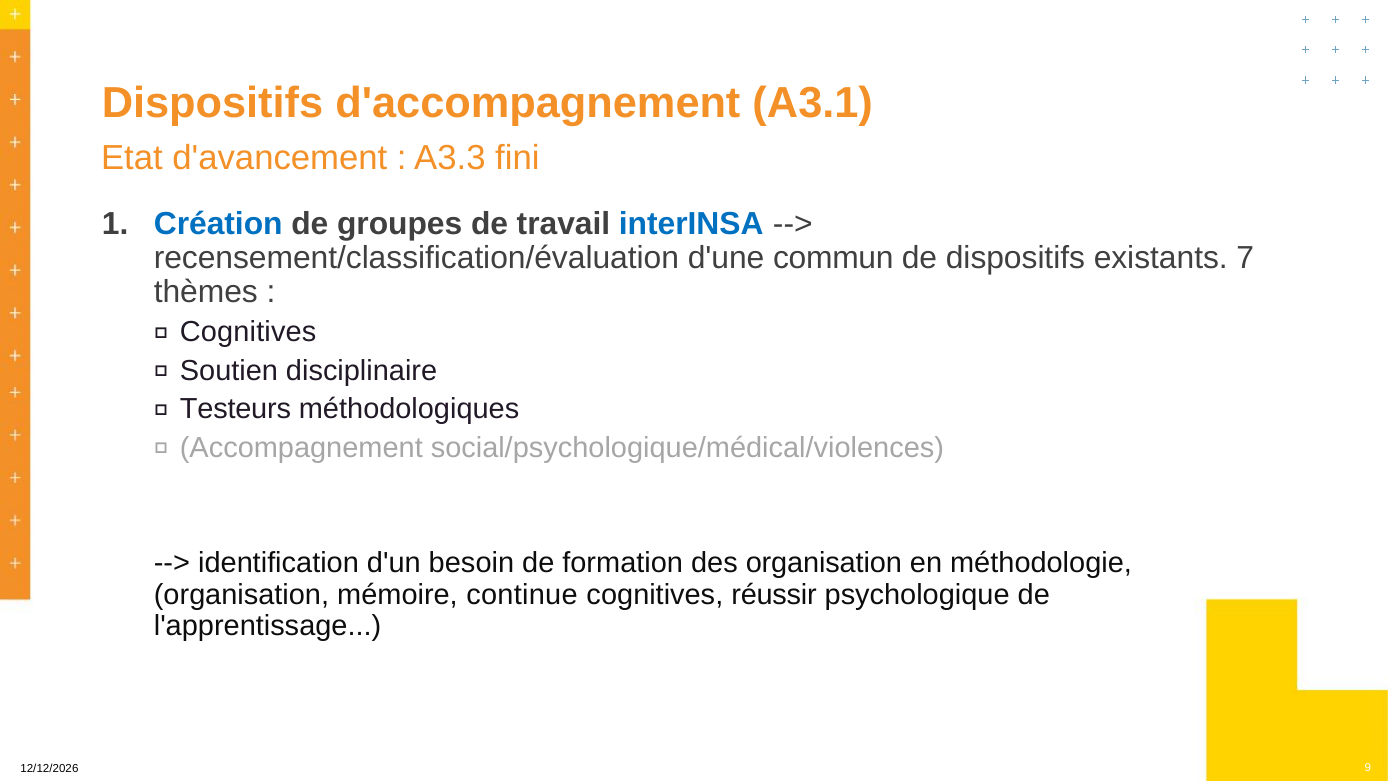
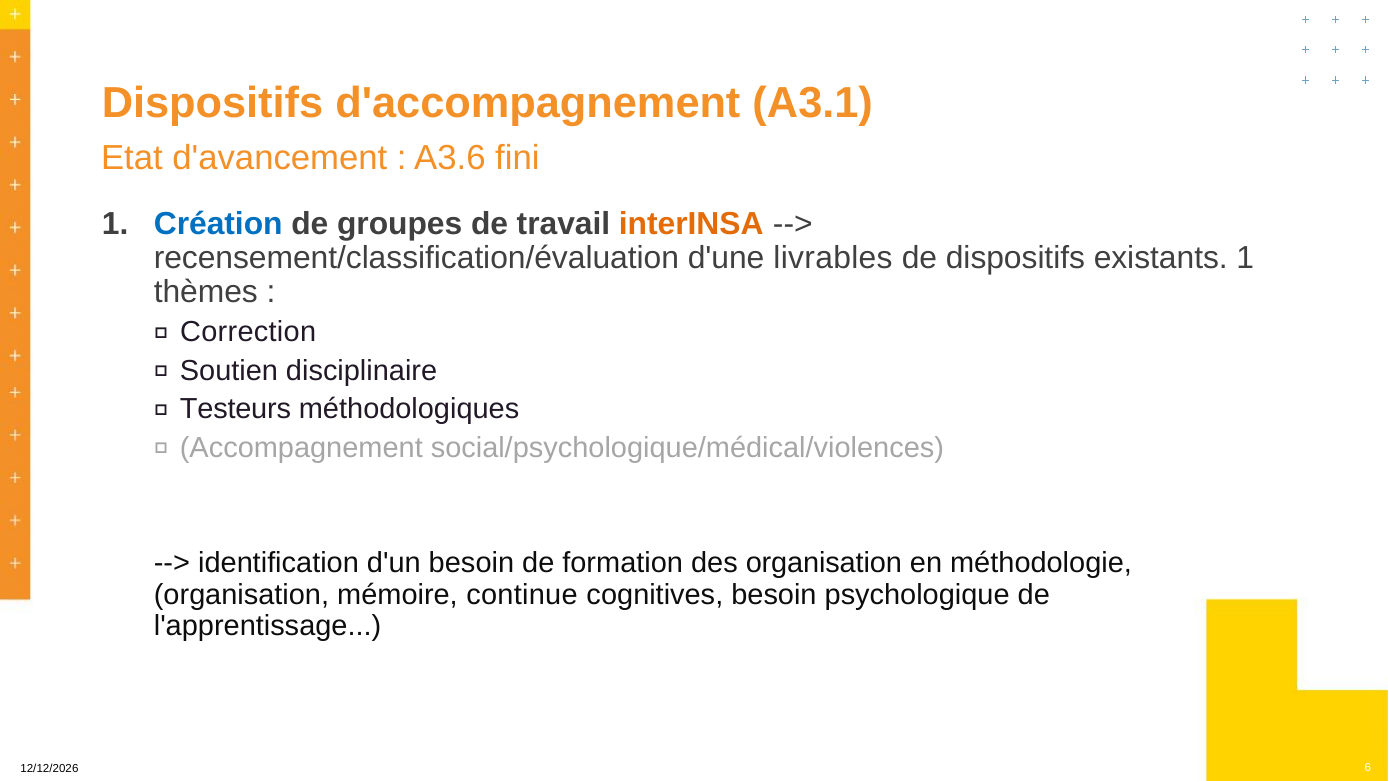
A3.3: A3.3 -> A3.6 (450, 158)
interINSA colour: blue -> orange (691, 224)
commun: commun -> livrables (833, 258)
existants 7: 7 -> 1 (1245, 258)
Cognitives: Cognitives -> Correction (248, 332)
cognitives réussir: réussir -> besoin (774, 594)
9: 9 -> 6 (1368, 768)
